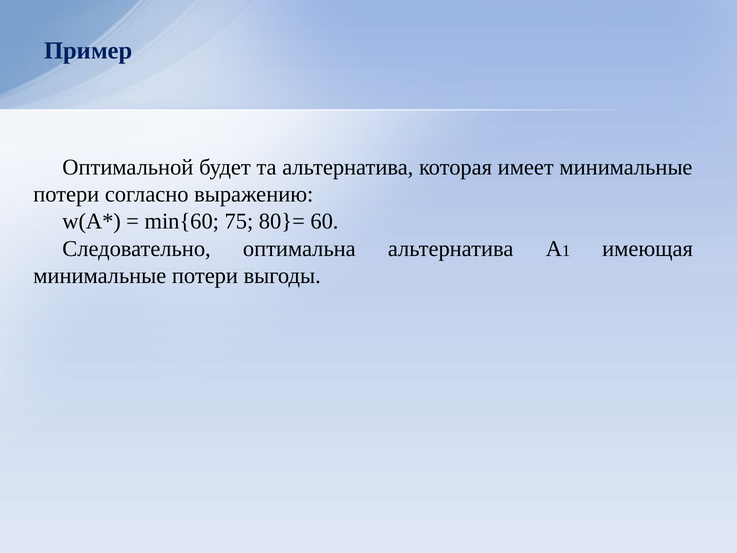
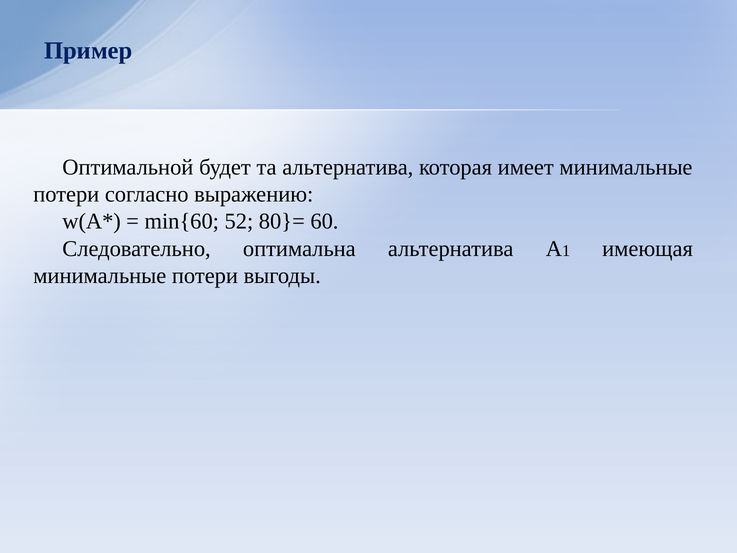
75: 75 -> 52 (239, 221)
